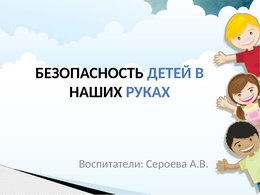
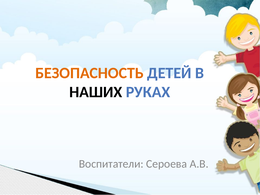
БЕЗОПАСНОСТЬ colour: black -> orange (89, 73)
